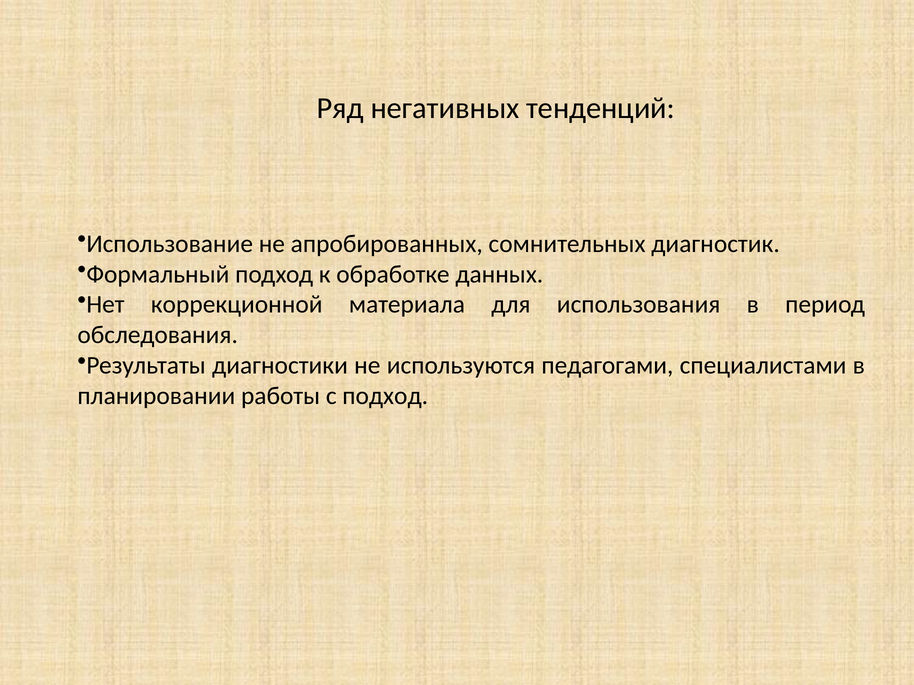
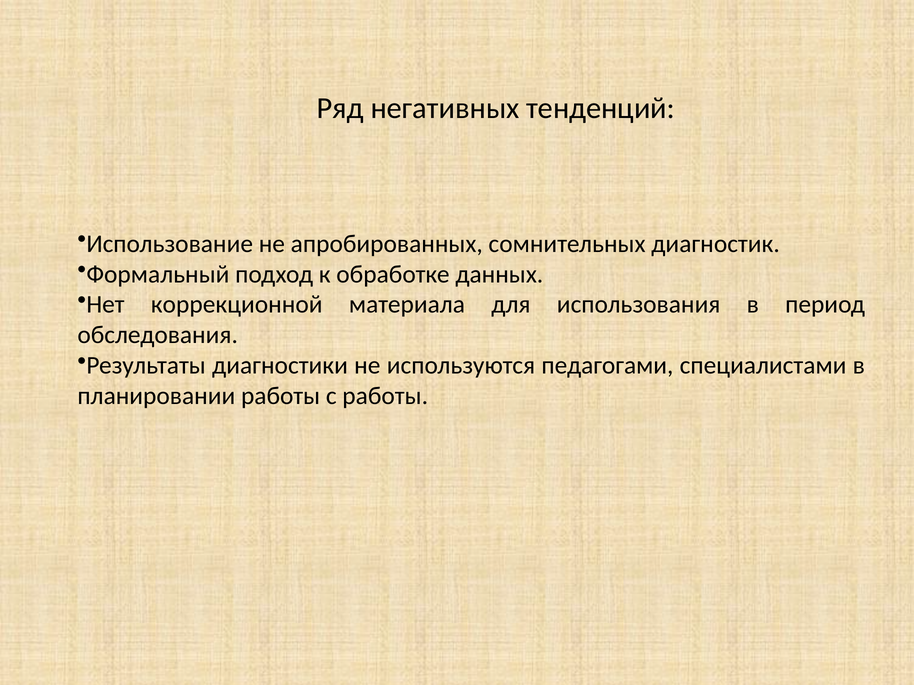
с подход: подход -> работы (385, 396)
